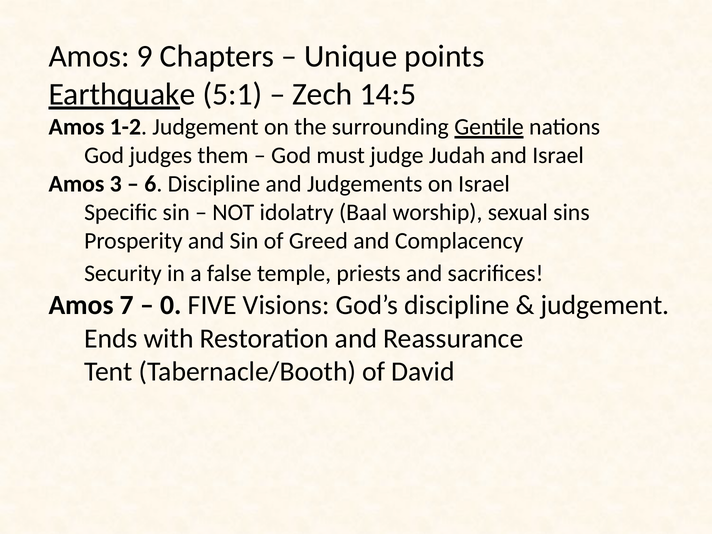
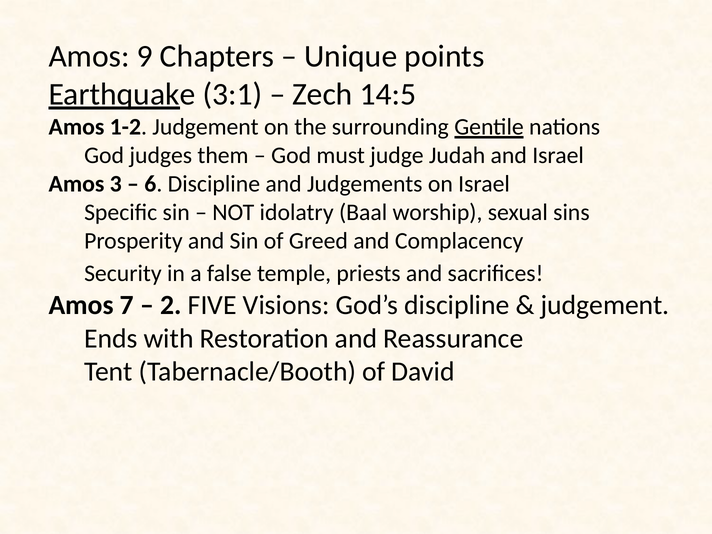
5:1: 5:1 -> 3:1 (233, 94)
0: 0 -> 2 (171, 305)
